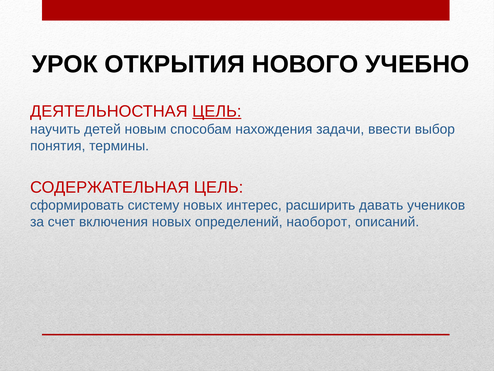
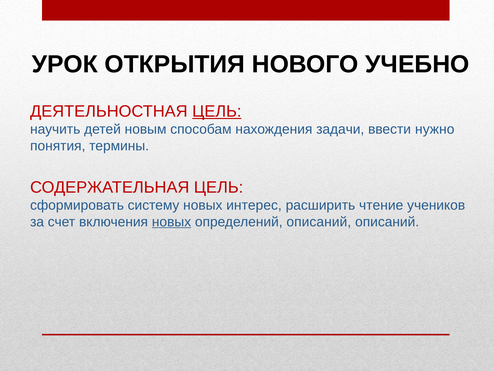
выбор: выбор -> нужно (435, 129)
давать: давать -> чтение (381, 205)
новых underline: none -> present (171, 222)
определений наоборот: наоборот -> описаний (319, 222)
